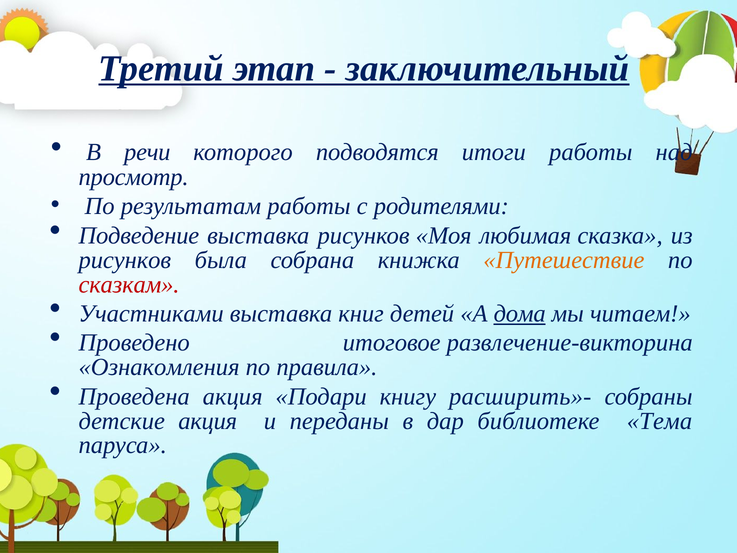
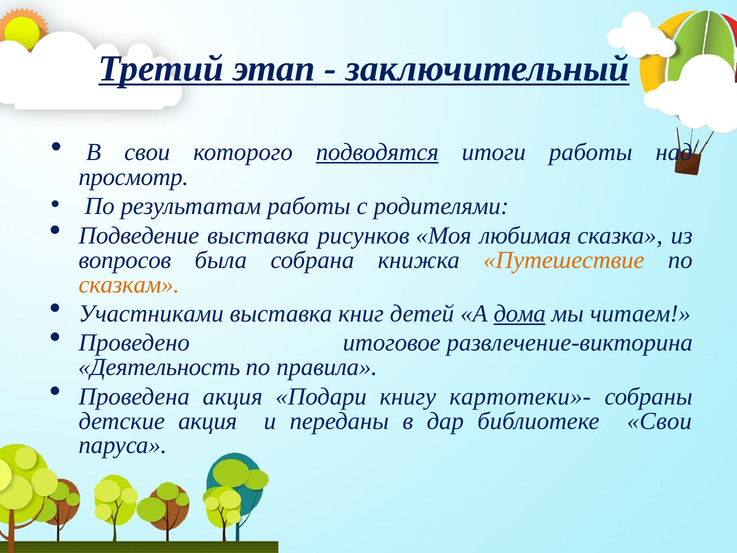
В речи: речи -> свои (147, 152)
подводятся underline: none -> present (377, 152)
рисунков: рисунков -> вопросов (125, 260)
сказкам colour: red -> orange (129, 284)
Ознакомления: Ознакомления -> Деятельность (159, 367)
расширить»-: расширить»- -> картотеки»- (520, 396)
библиотеке Тема: Тема -> Свои (659, 421)
